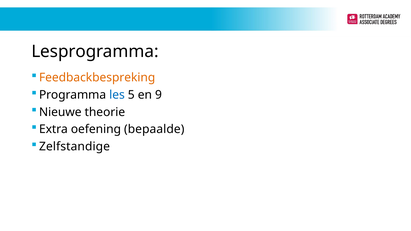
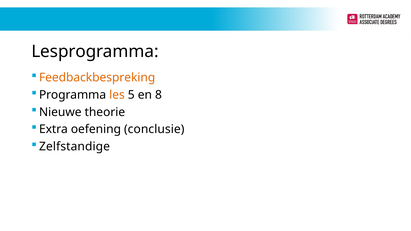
les colour: blue -> orange (117, 95)
9: 9 -> 8 (158, 95)
bepaalde: bepaalde -> conclusie (154, 129)
